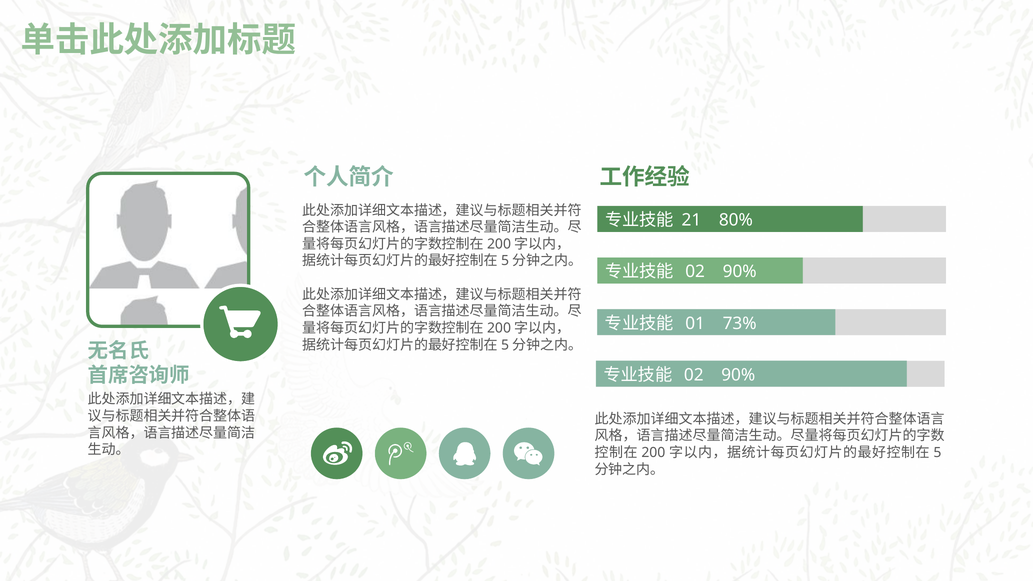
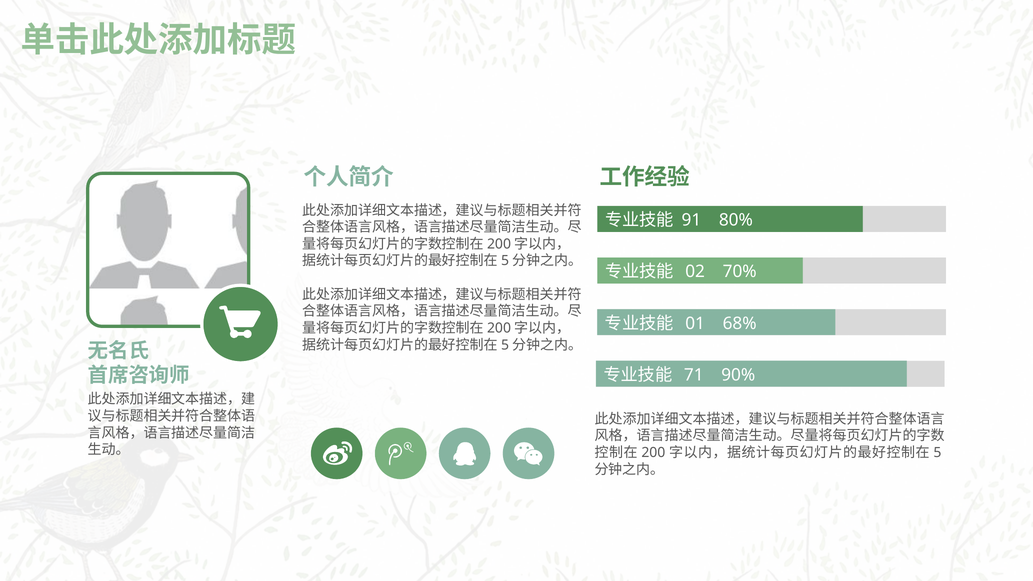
21: 21 -> 91 (691, 220)
90%: 90% -> 70% (740, 272)
73%: 73% -> 68% (740, 323)
02: 02 -> 71 (694, 375)
